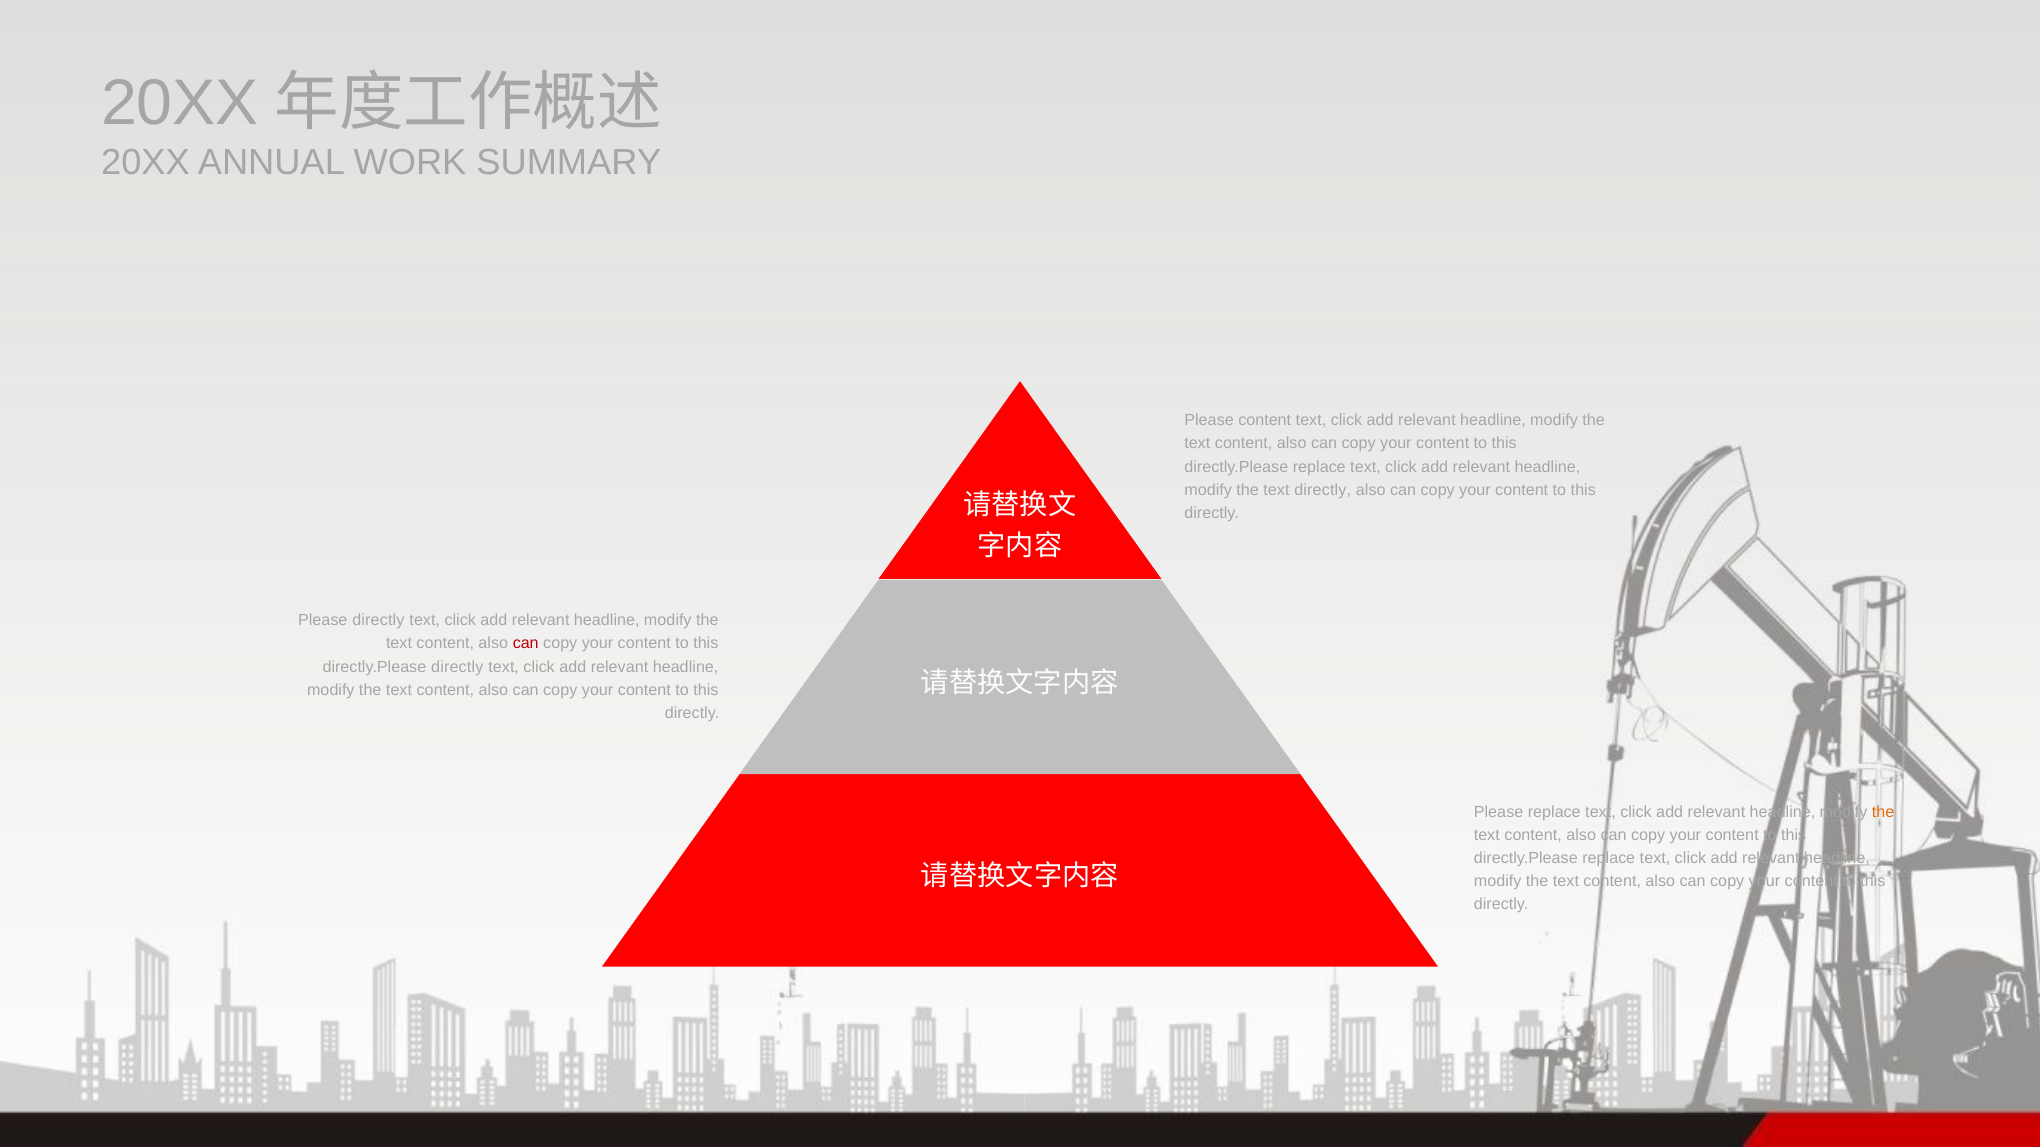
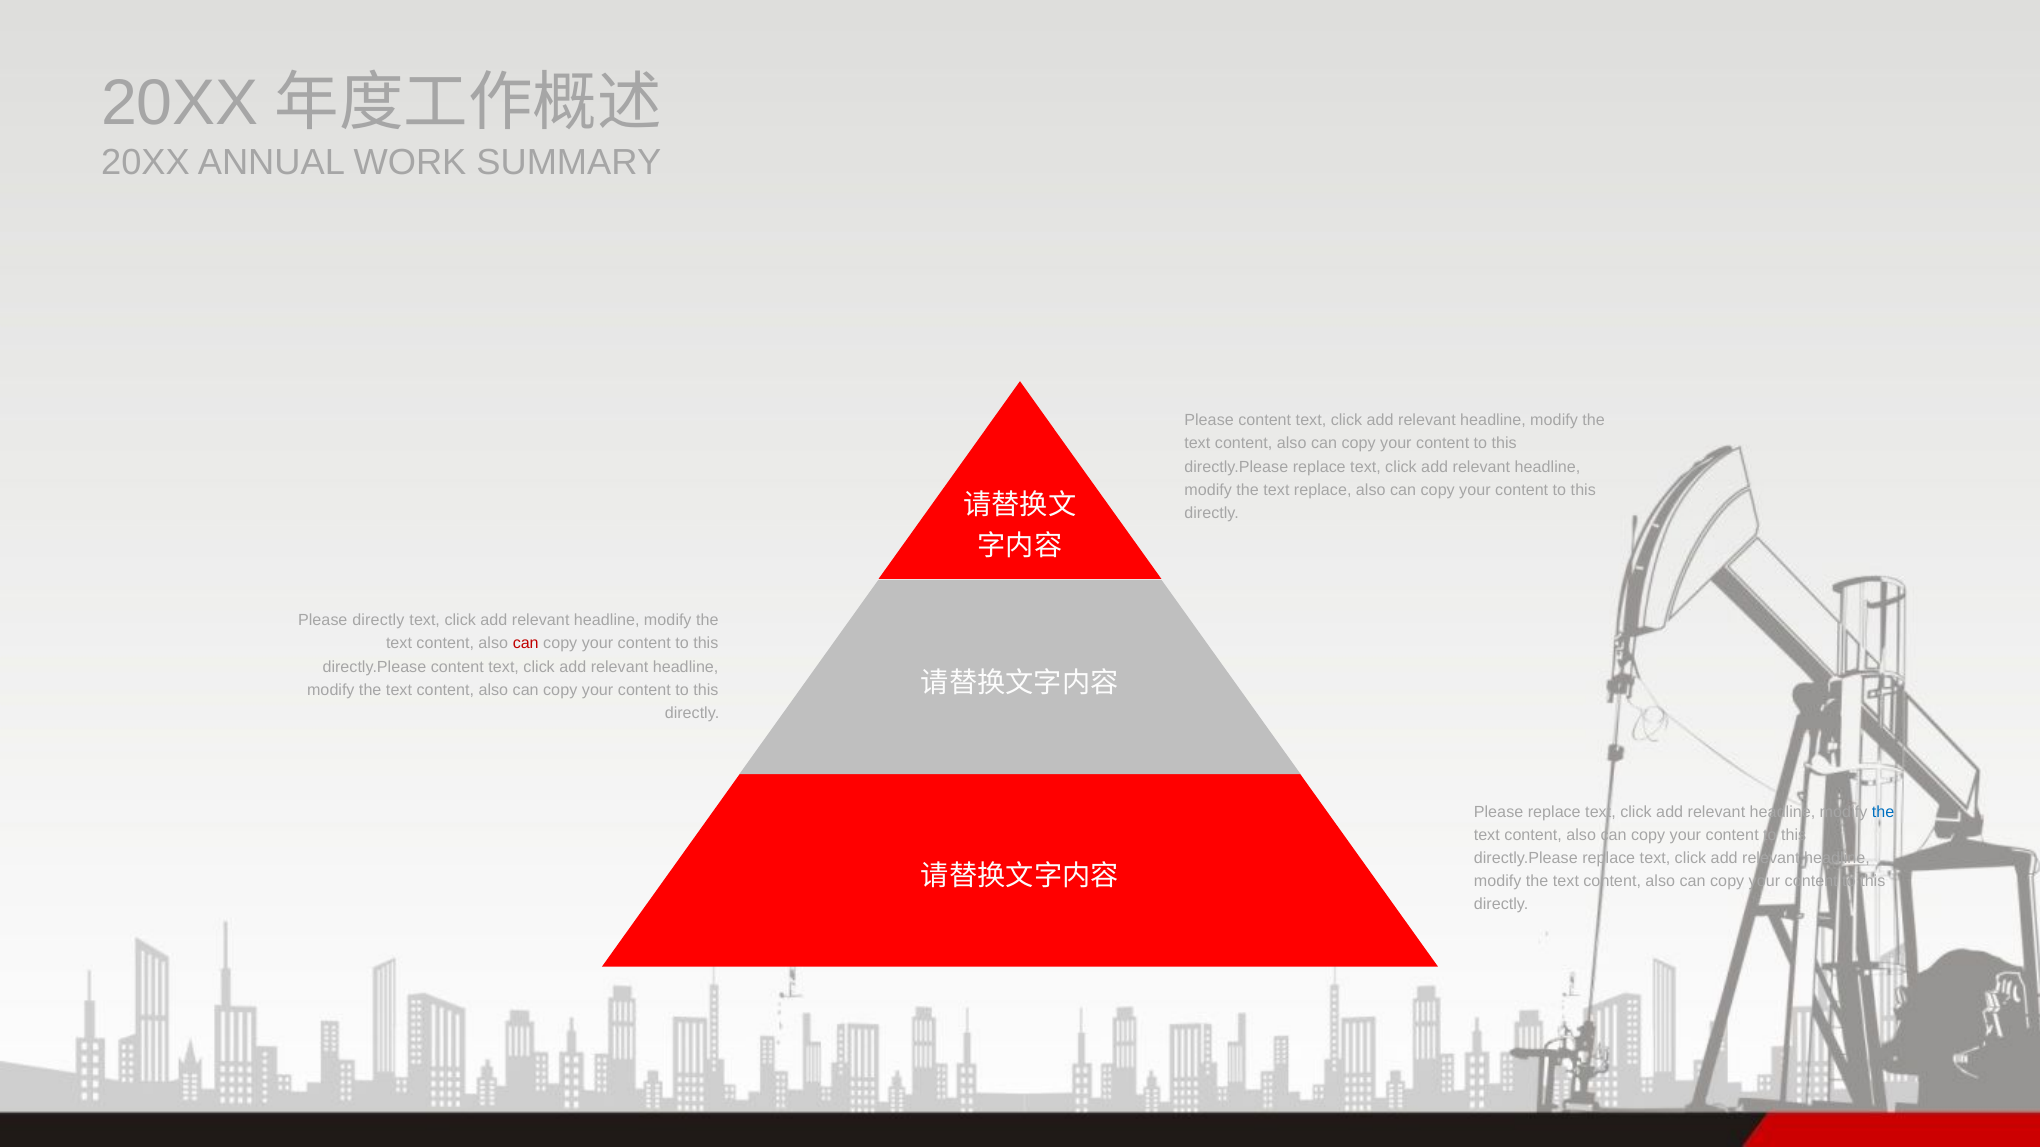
text directly: directly -> replace (1323, 490)
directly.Please directly: directly -> content (457, 667)
the colour: orange -> blue (1883, 812)
